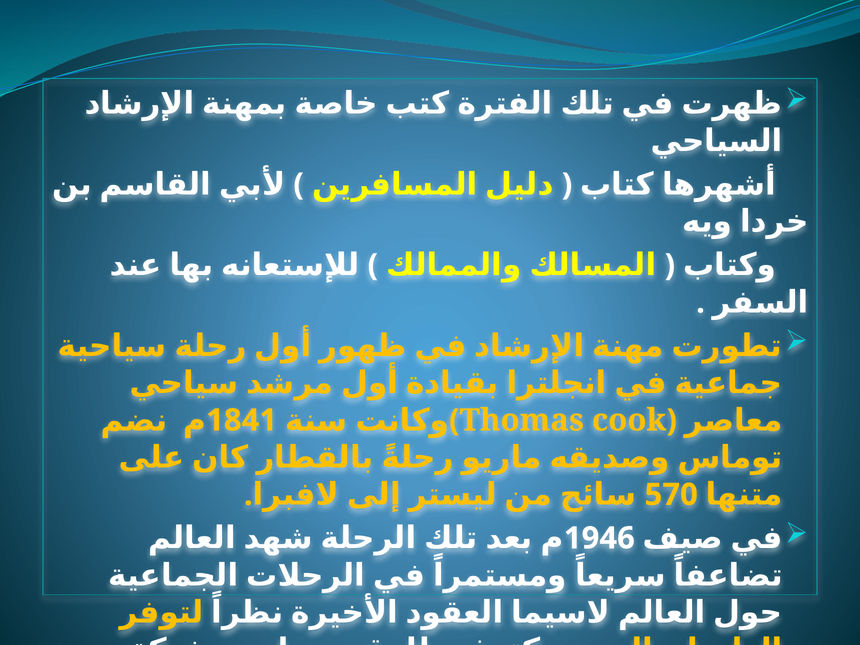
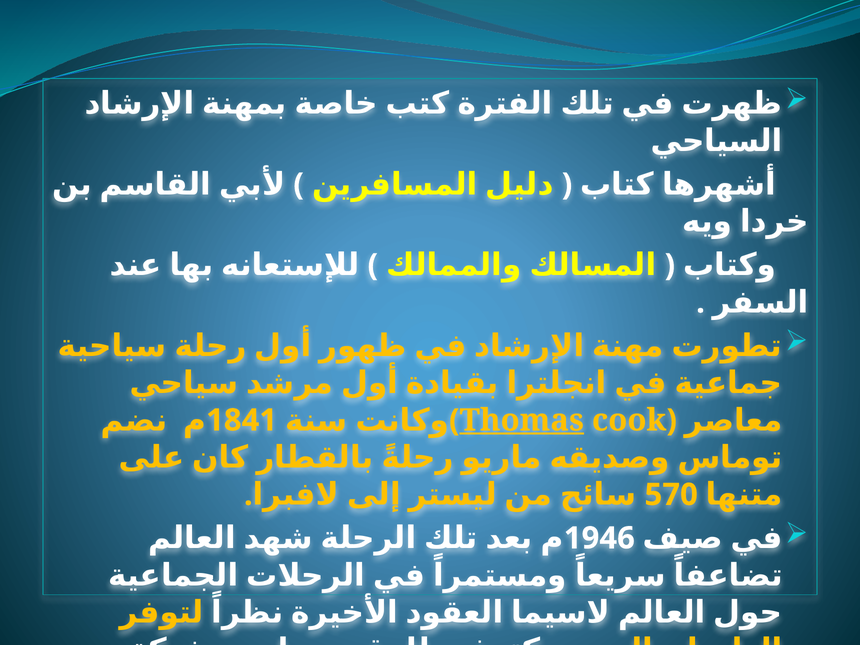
Thomas underline: none -> present (522, 420)
